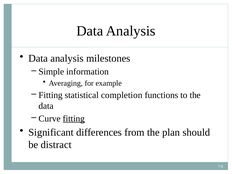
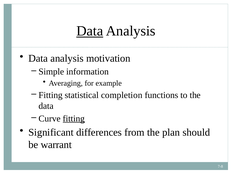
Data underline: none -> present (90, 31)
milestones: milestones -> motivation (108, 58)
distract: distract -> warrant (56, 145)
